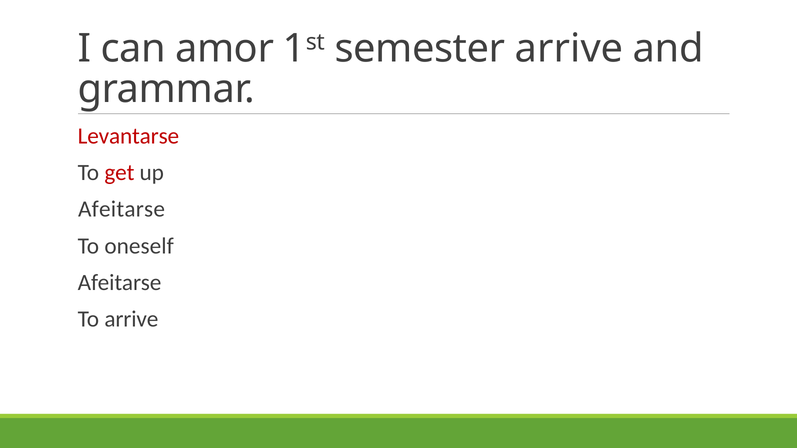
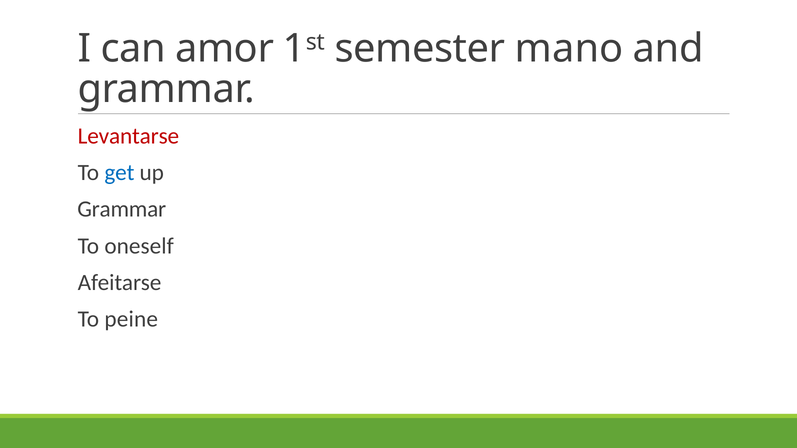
semester arrive: arrive -> mano (569, 49)
get colour: red -> blue (119, 173)
Afeitarse: Afeitarse -> Grammar (122, 209)
To arrive: arrive -> peine (131, 319)
